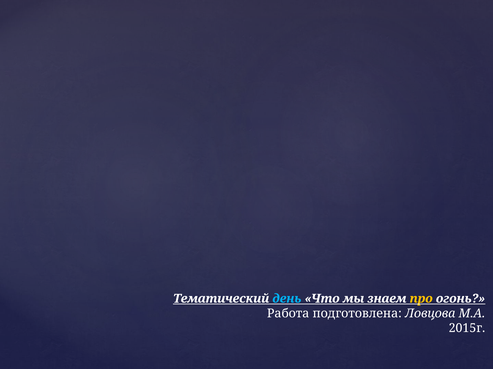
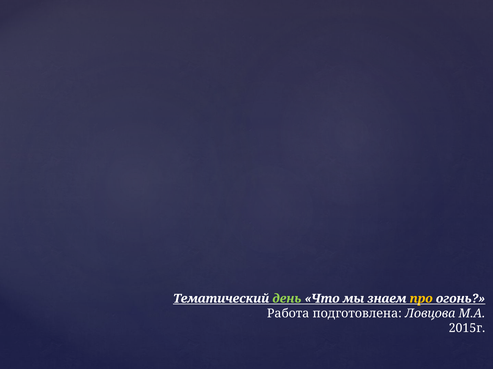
день colour: light blue -> light green (287, 299)
